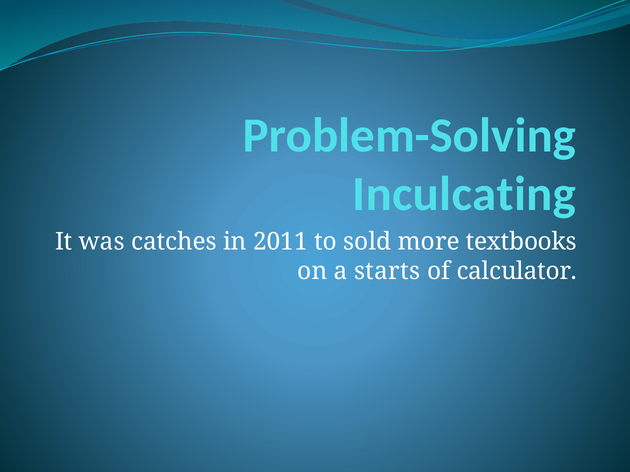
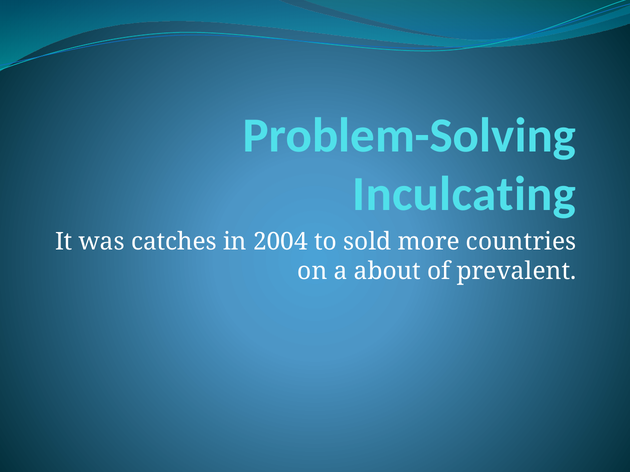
2011: 2011 -> 2004 (280, 242)
textbooks: textbooks -> countries (521, 242)
starts: starts -> about (387, 271)
calculator: calculator -> prevalent (517, 271)
